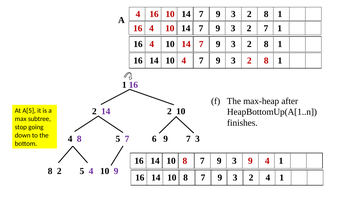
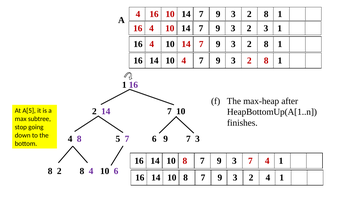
2 7: 7 -> 3 (266, 28)
2 14 2: 2 -> 7 (169, 111)
3 9: 9 -> 7 (250, 161)
8 2 5: 5 -> 8 (82, 171)
10 9: 9 -> 6 (116, 171)
